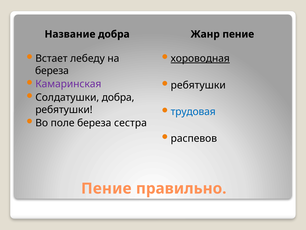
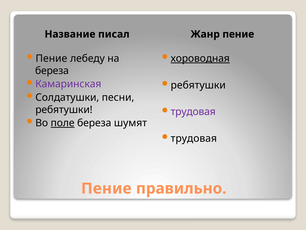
Название добра: добра -> писал (114, 34)
Встает: Встает -> Пение (51, 58)
Солдатушки добра: добра -> песни (118, 97)
трудовая colour: blue -> purple (193, 112)
поле underline: none -> present (63, 123)
сестра: сестра -> шумят (131, 123)
распевов: распевов -> трудовая (194, 138)
